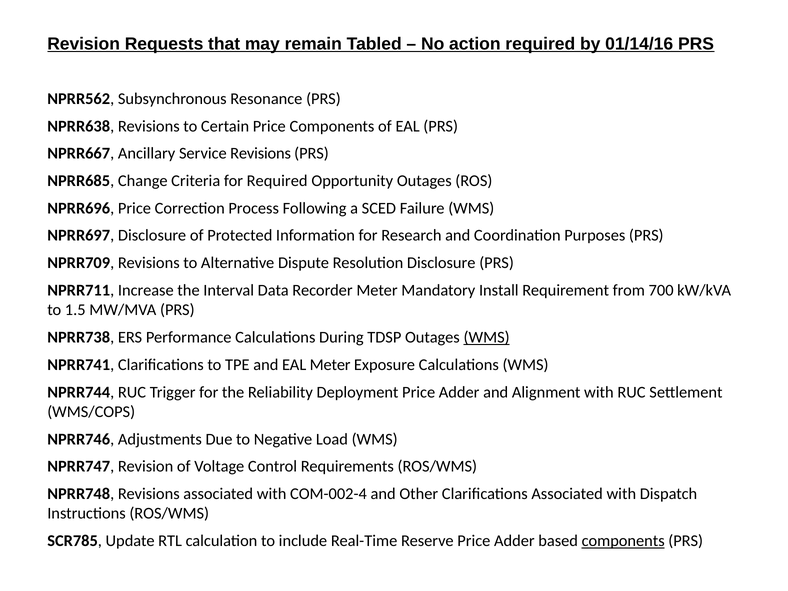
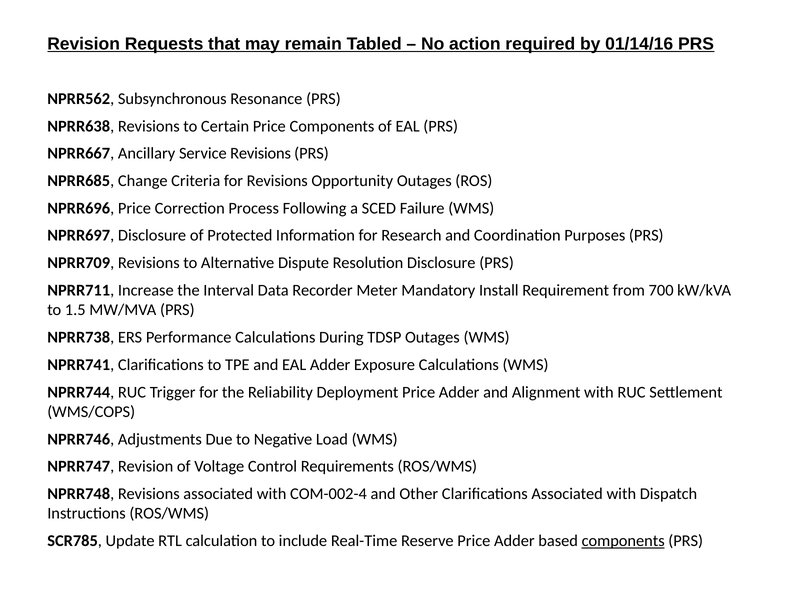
for Required: Required -> Revisions (277, 181)
WMS underline: present -> none (487, 337)
EAL Meter: Meter -> Adder (330, 365)
